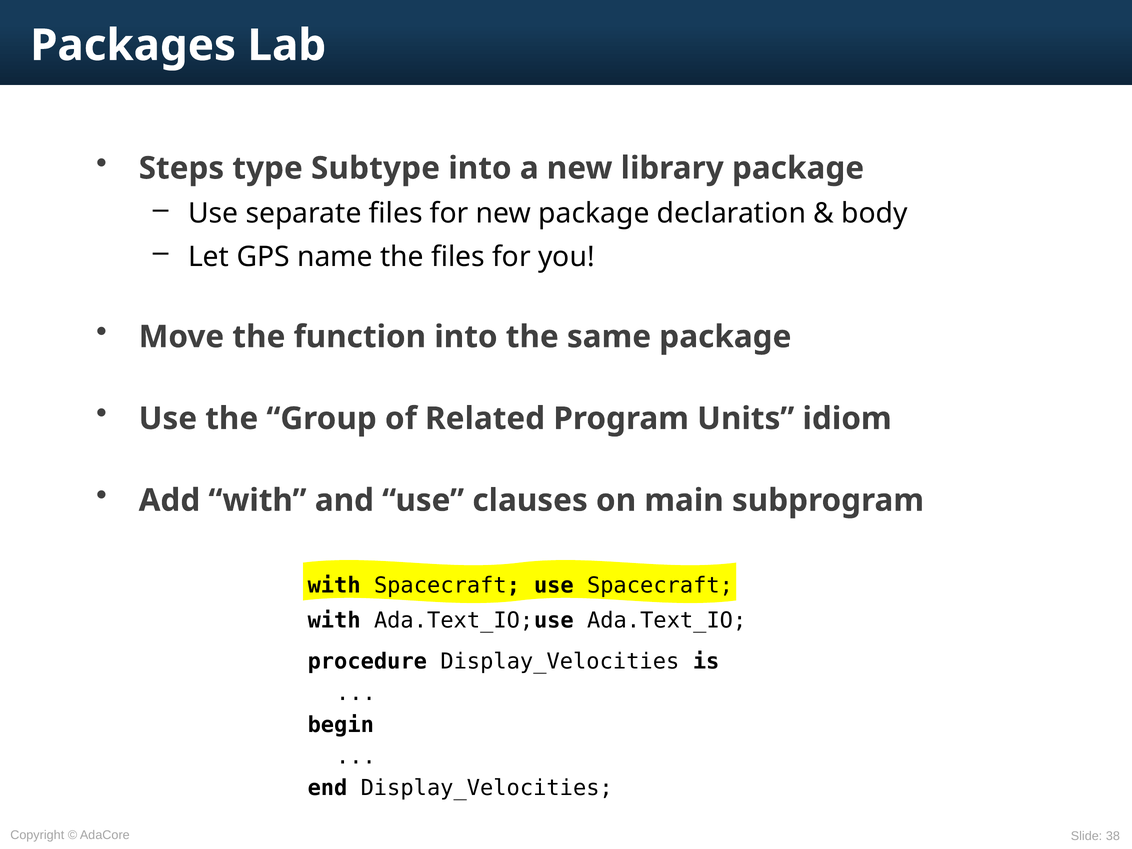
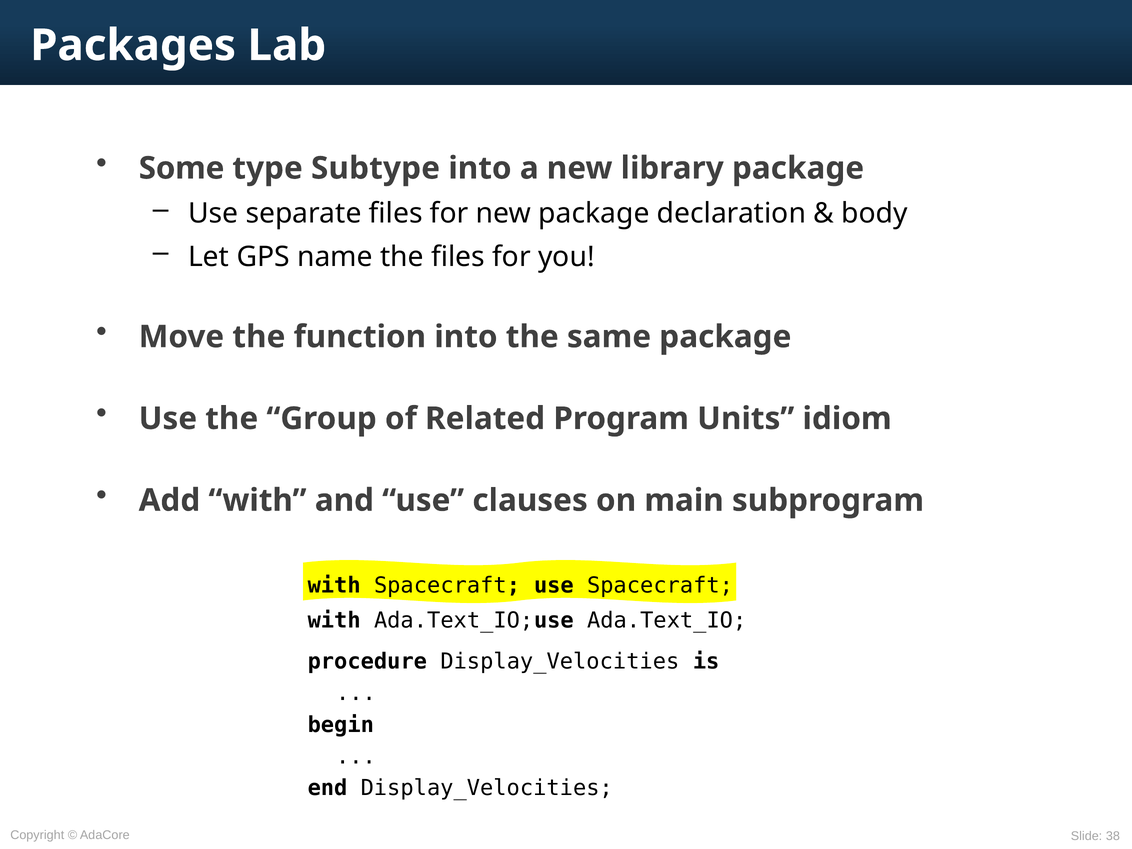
Steps: Steps -> Some (182, 168)
